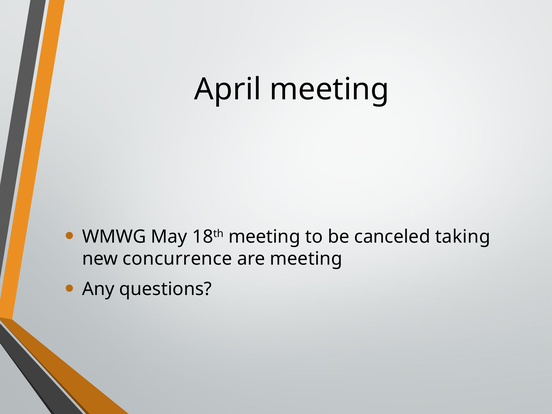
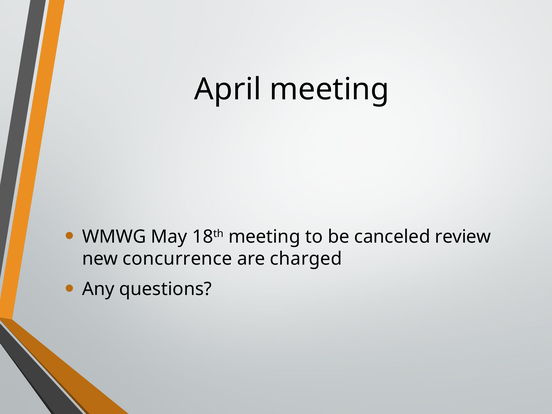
taking: taking -> review (463, 237)
are meeting: meeting -> charged (306, 259)
